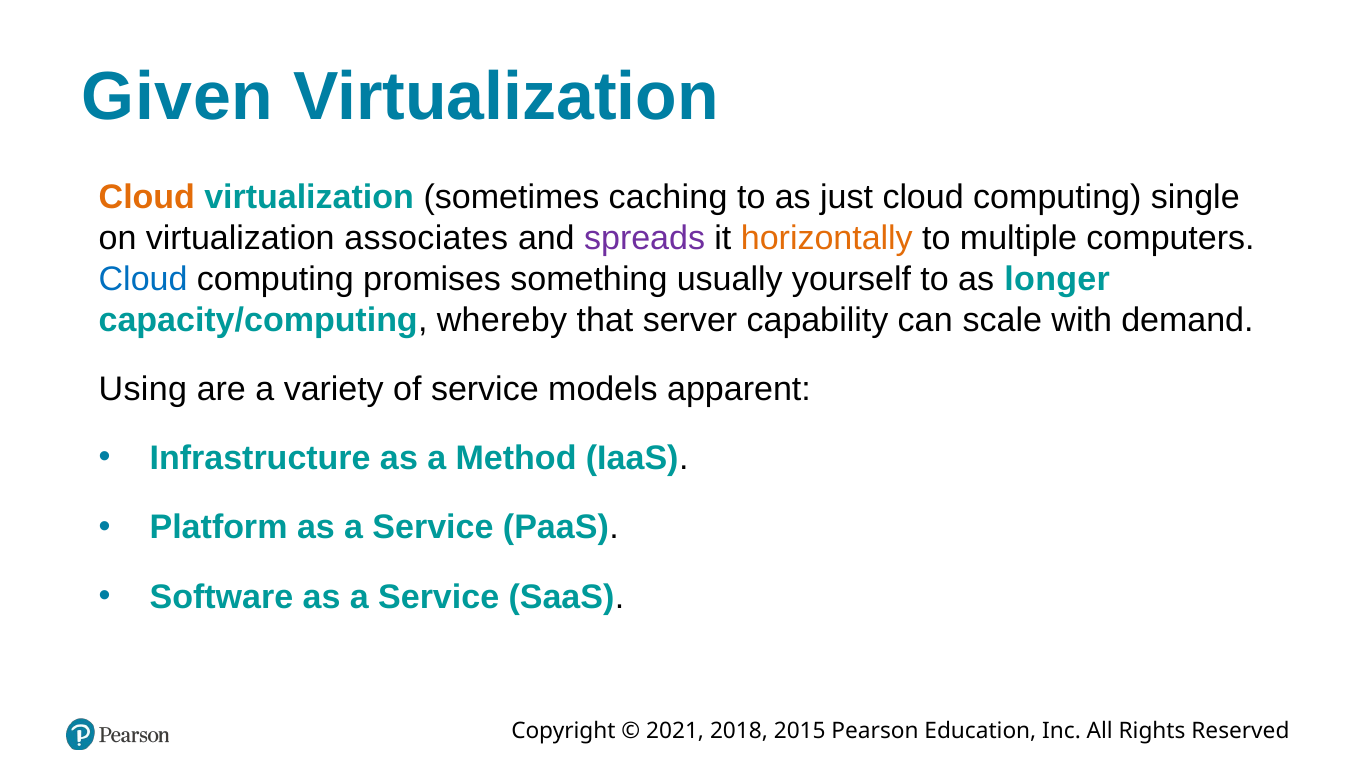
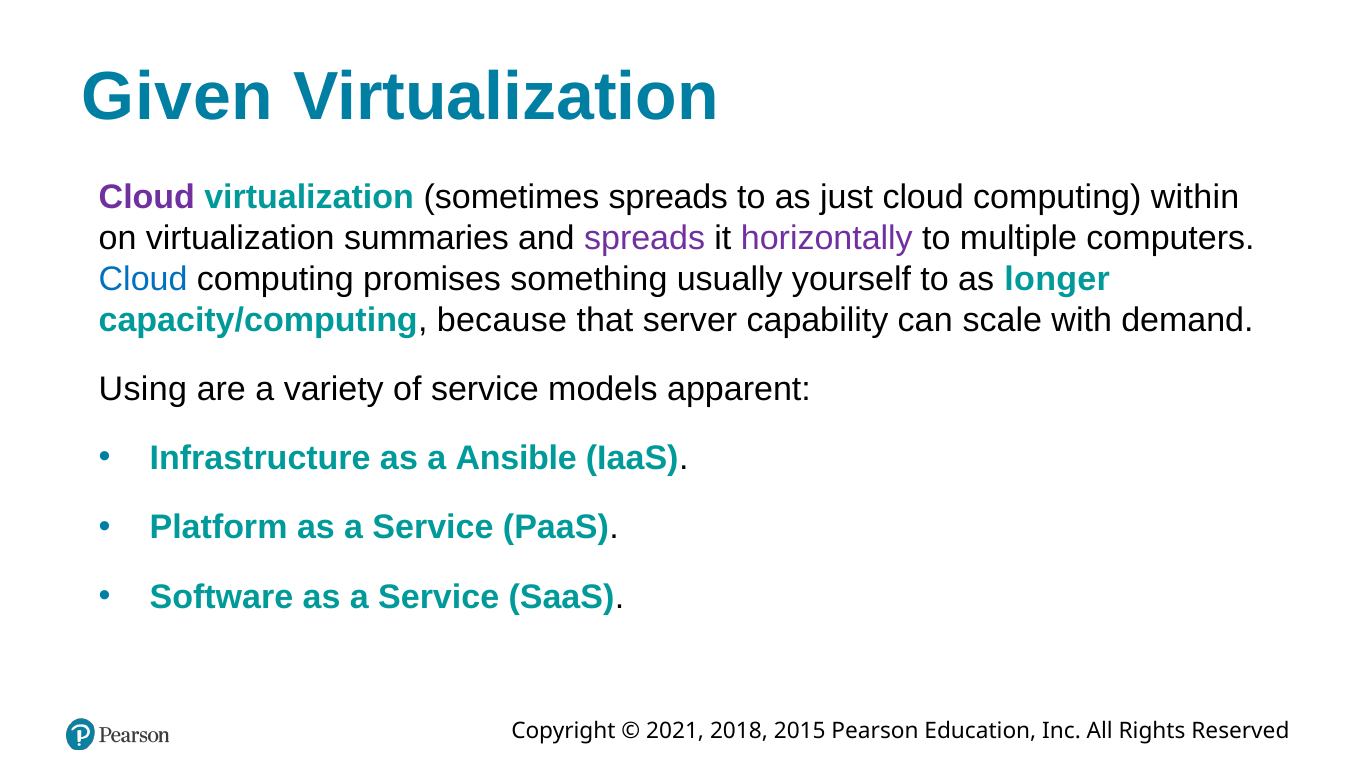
Cloud colour: orange -> purple (147, 197)
sometimes caching: caching -> spreads (668, 197)
single: single -> within (1195, 197)
associates: associates -> summaries (426, 238)
horizontally colour: orange -> purple (827, 238)
whereby: whereby -> because (502, 320)
Method: Method -> Ansible (516, 458)
